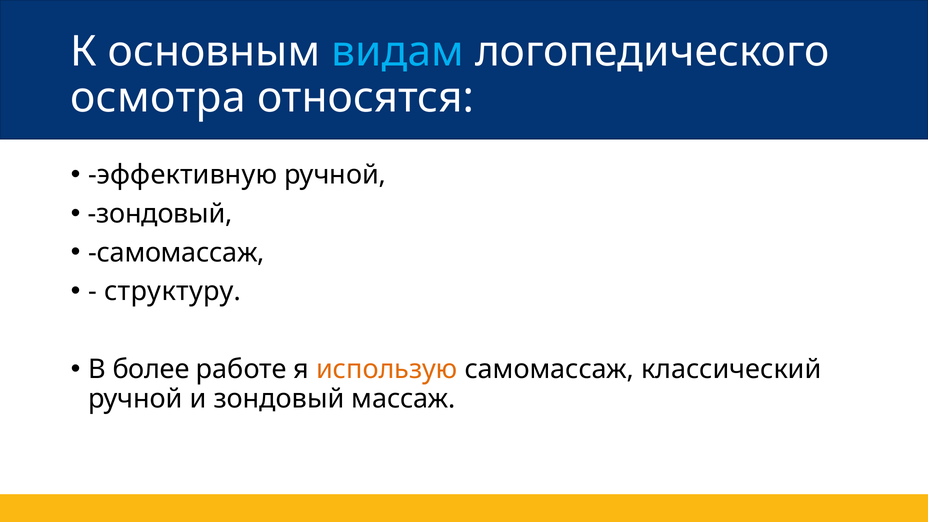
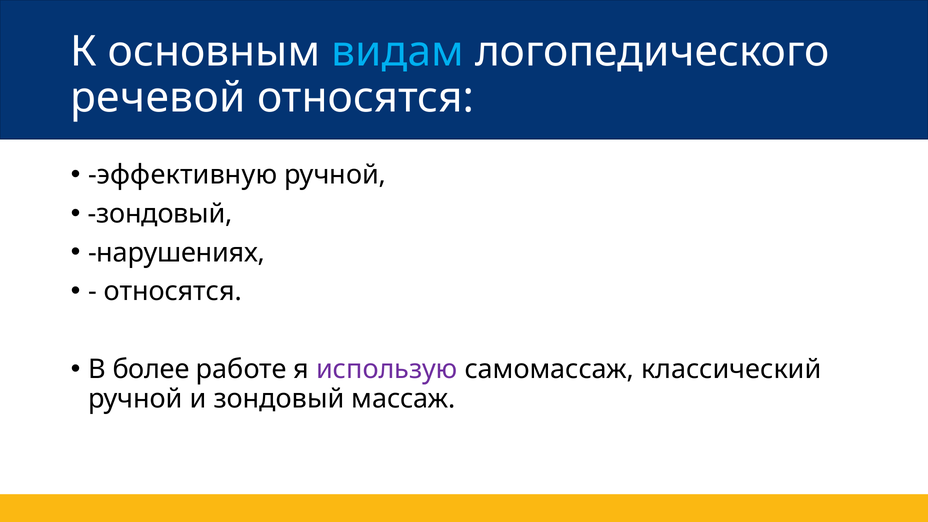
осмотра: осмотра -> речевой (158, 98)
самомассаж: самомассаж -> нарушениях (176, 253)
структуру: структуру -> относятся (173, 292)
использую colour: orange -> purple (387, 369)
